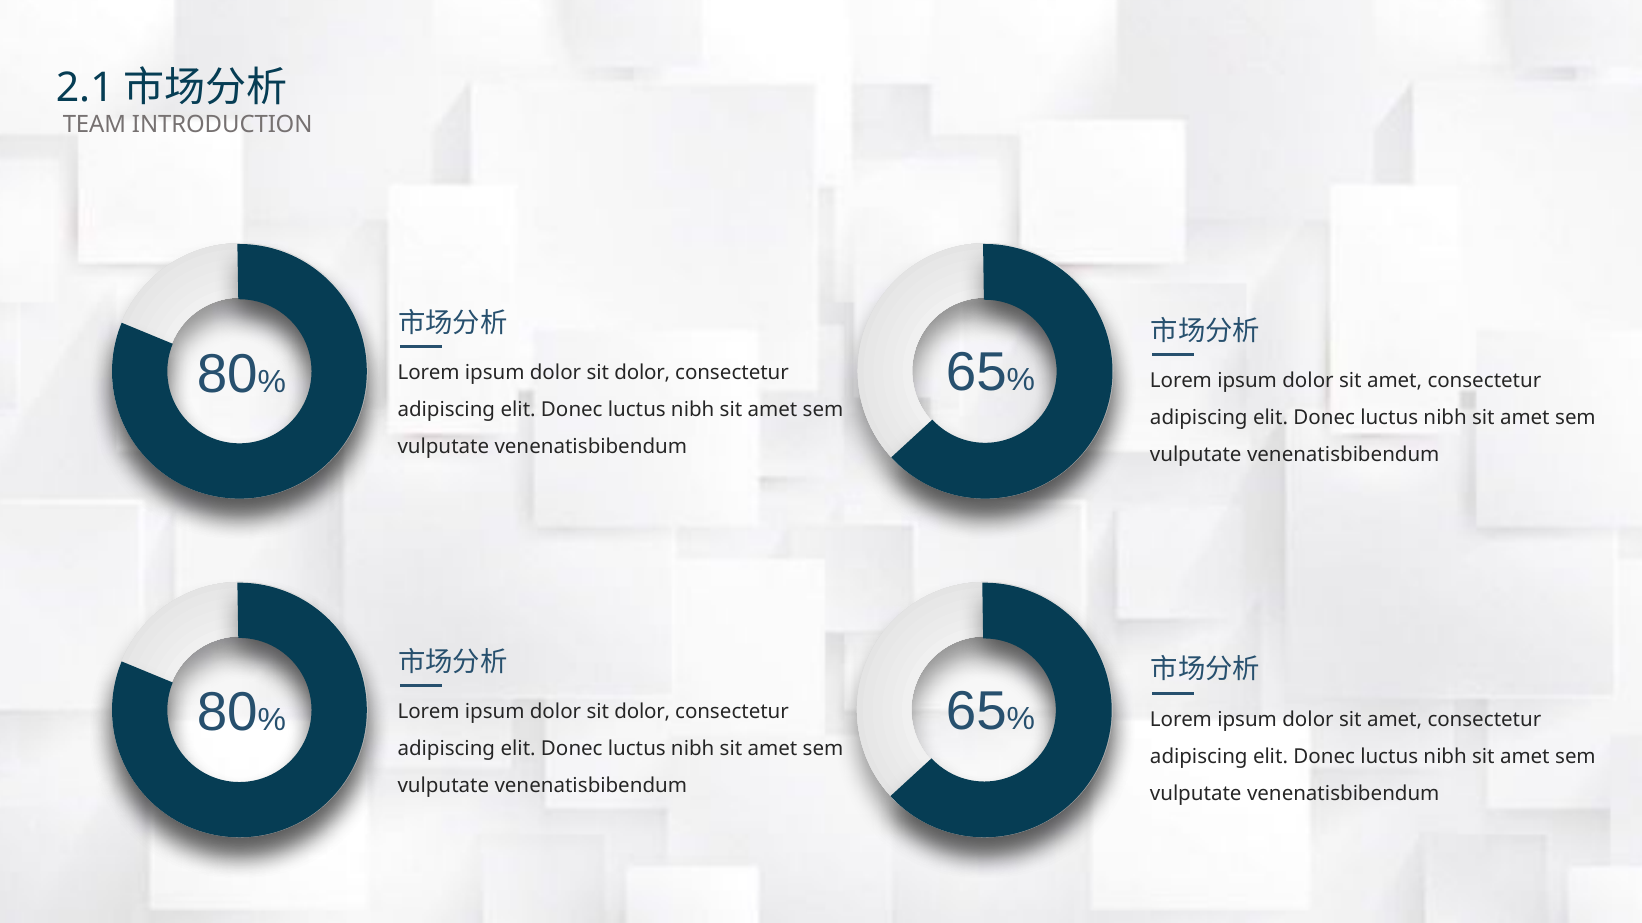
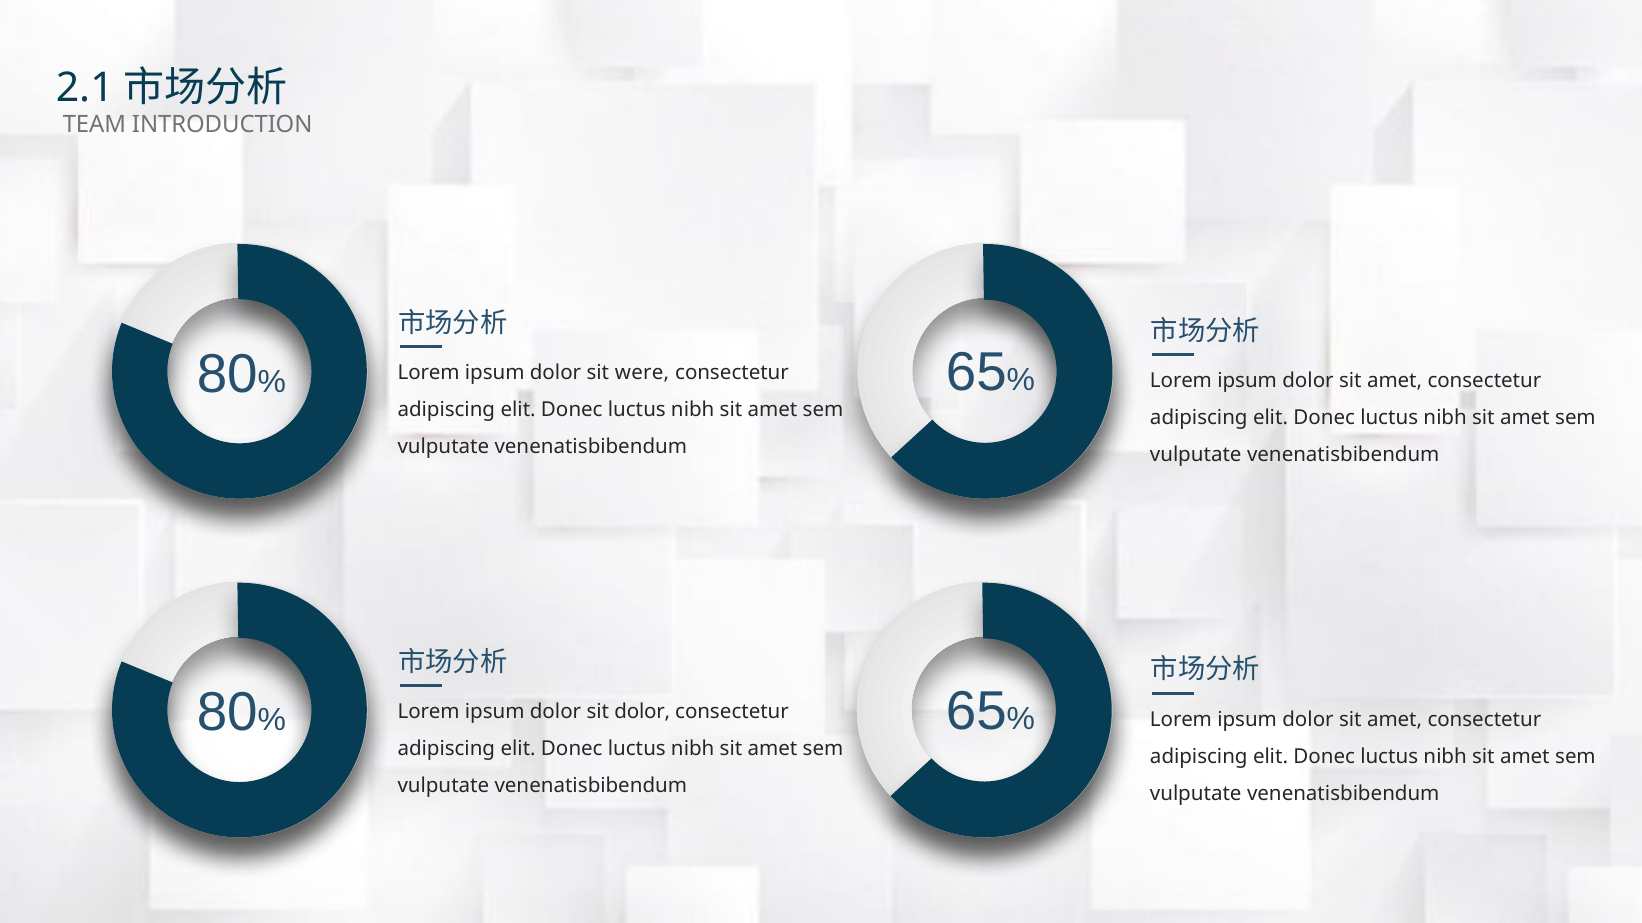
dolor: dolor -> were (642, 373)
